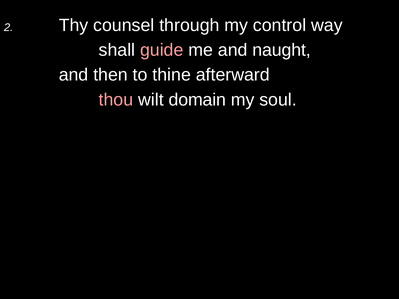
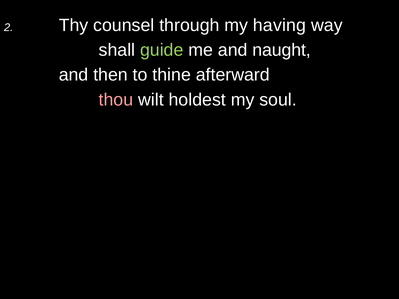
control: control -> having (279, 25)
guide colour: pink -> light green (162, 50)
domain: domain -> holdest (197, 100)
